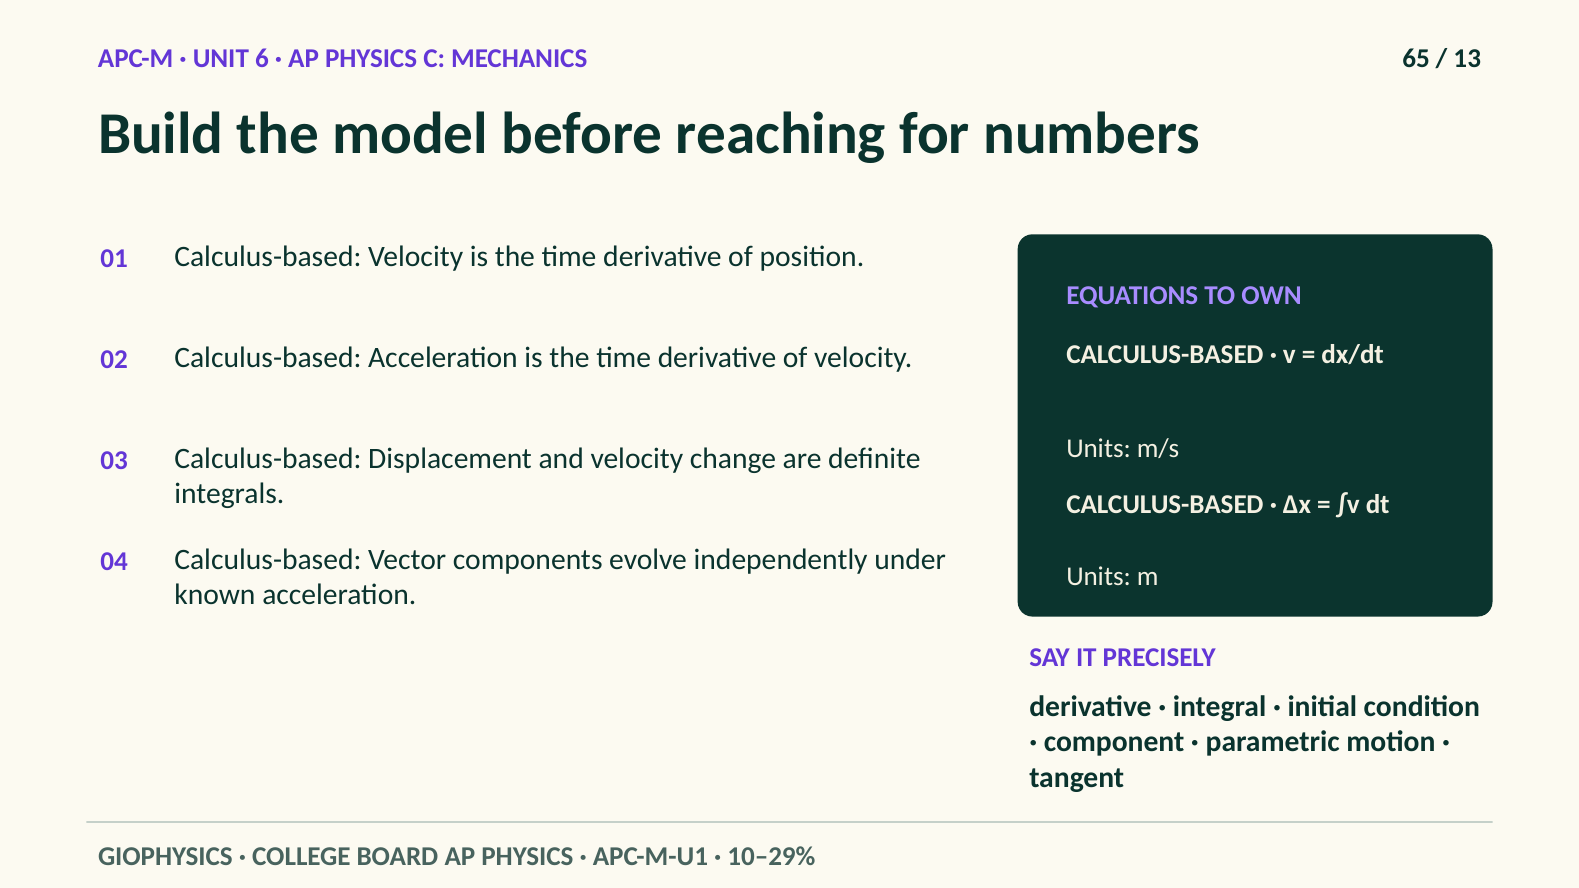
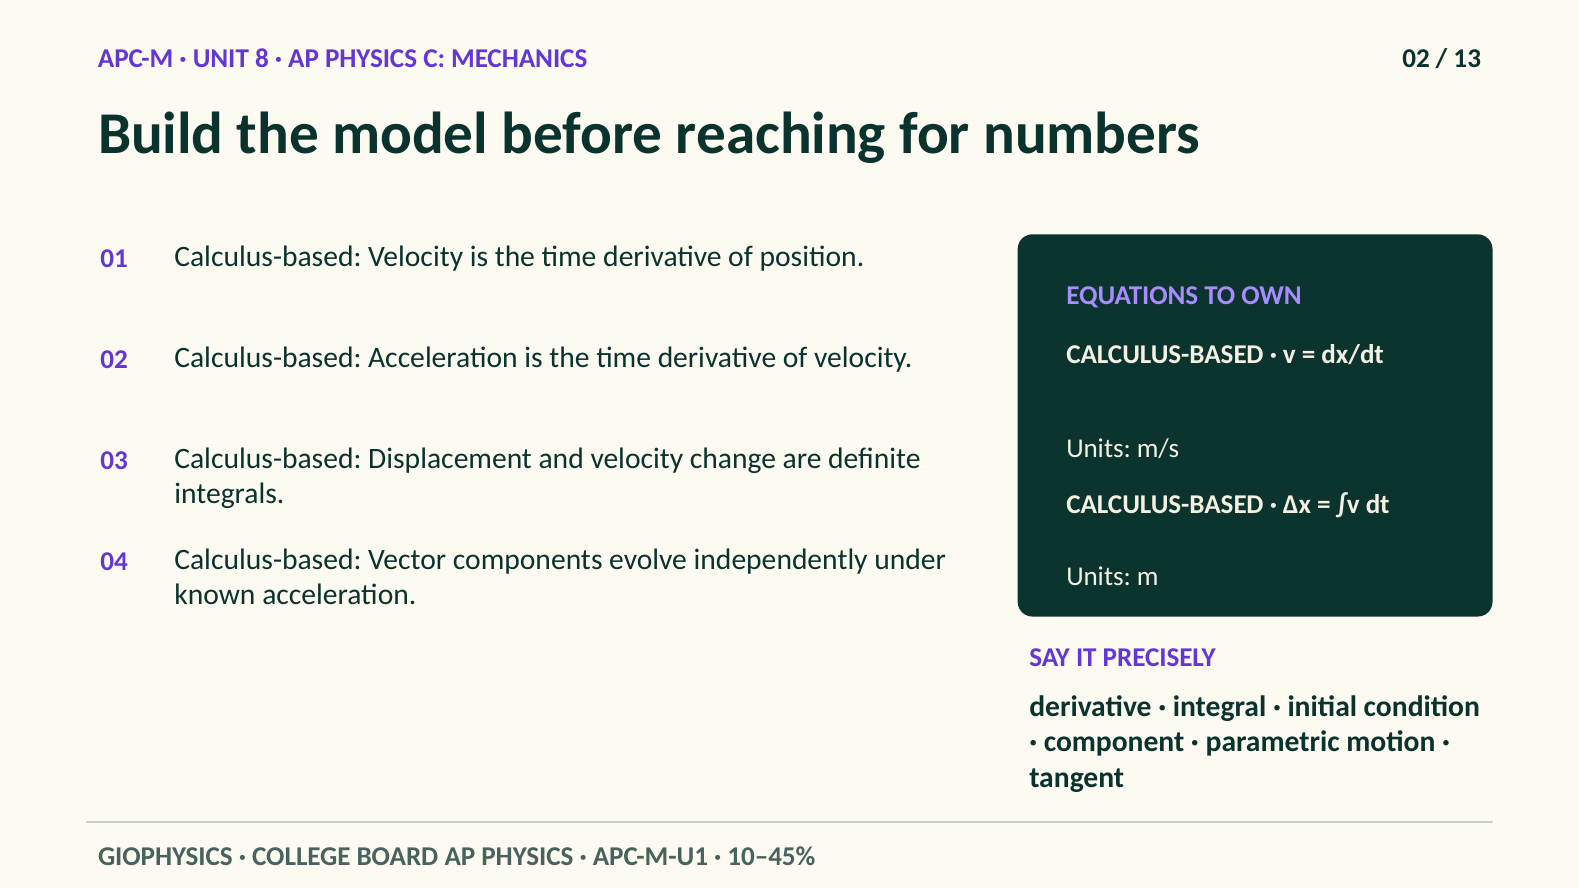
6: 6 -> 8 (262, 59)
MECHANICS 65: 65 -> 02 (1416, 59)
10–29%: 10–29% -> 10–45% (771, 857)
